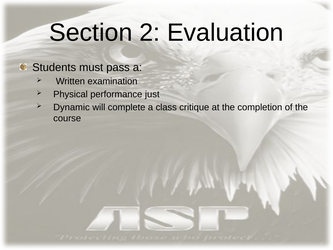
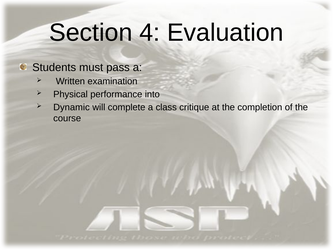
2: 2 -> 4 (150, 33)
just: just -> into (152, 94)
